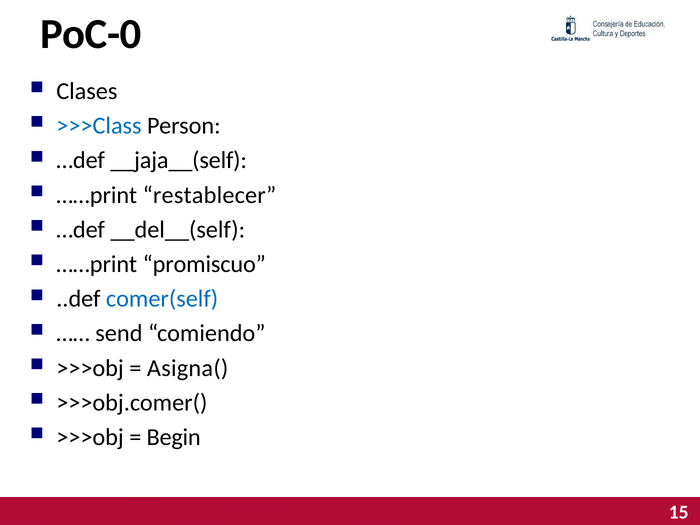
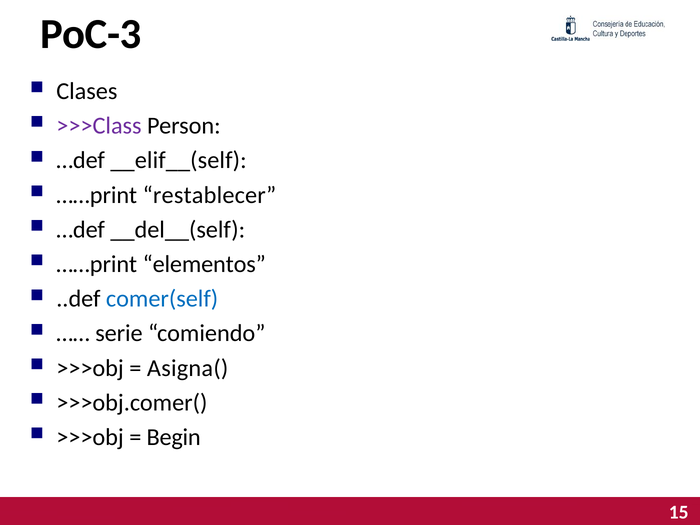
PoC-0: PoC-0 -> PoC-3 (91, 34)
>>>Class colour: blue -> purple (99, 126)
__jaja__(self: __jaja__(self -> __elif__(self (179, 160)
promiscuo: promiscuo -> elementos (204, 264)
send: send -> serie (119, 333)
